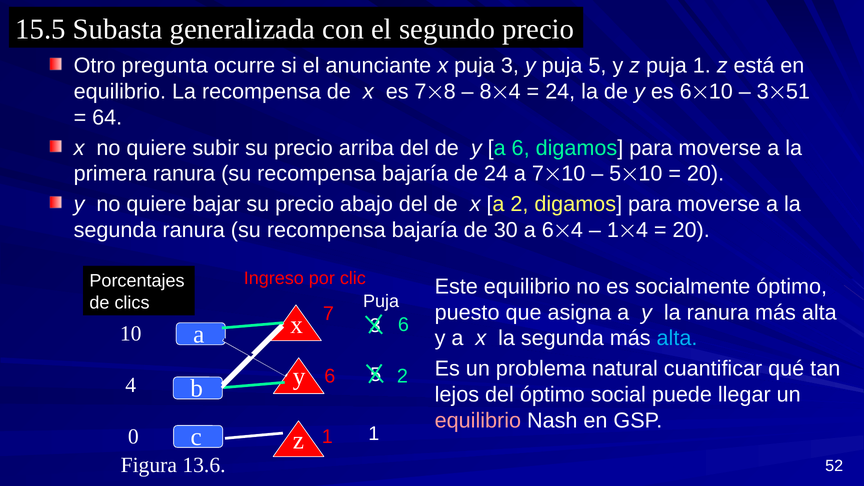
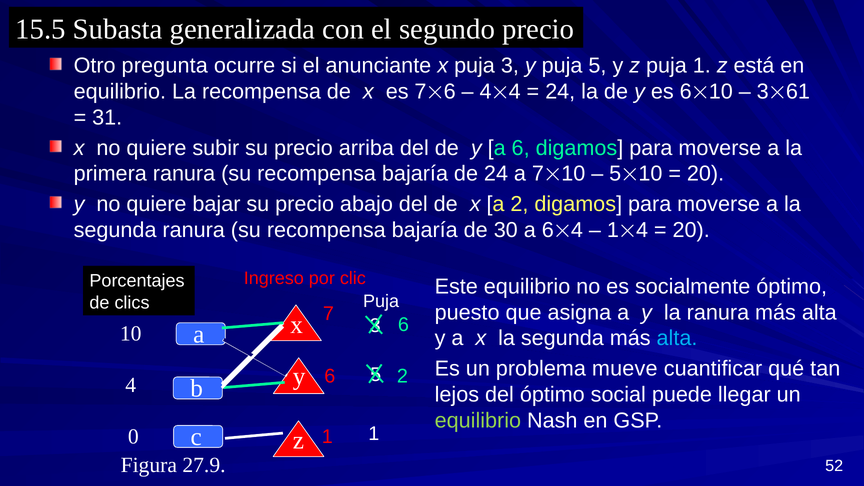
8: 8 -> 6 (450, 92)
8: 8 -> 4 (486, 92)
51: 51 -> 61 (798, 92)
64: 64 -> 31 (107, 118)
natural: natural -> mueve (625, 369)
equilibrio colour: pink -> light green (478, 420)
13.6: 13.6 -> 27.9 (204, 465)
